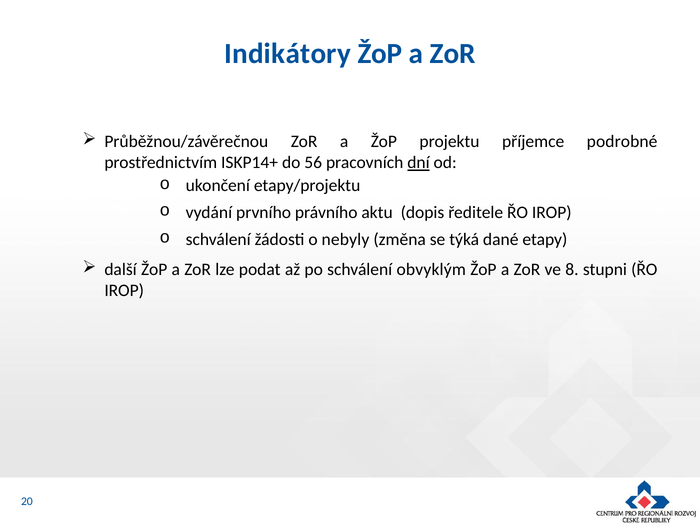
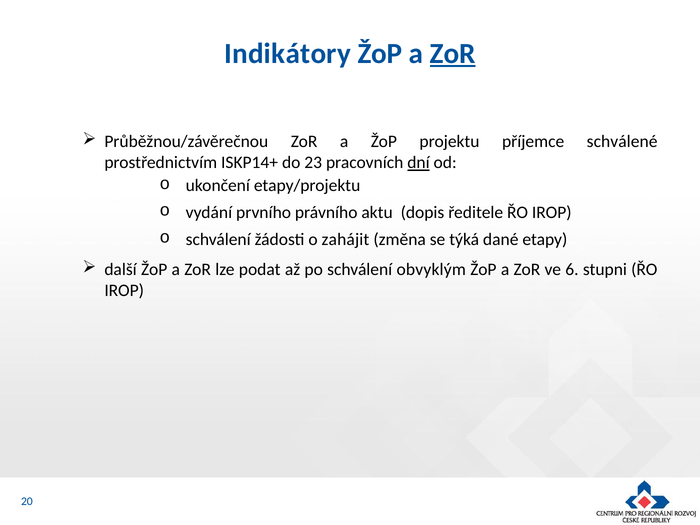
ZoR underline: none -> present (453, 54)
podrobné: podrobné -> schválené (622, 142)
56: 56 -> 23 (313, 163)
nebyly: nebyly -> zahájit (345, 239)
8: 8 -> 6 (572, 270)
